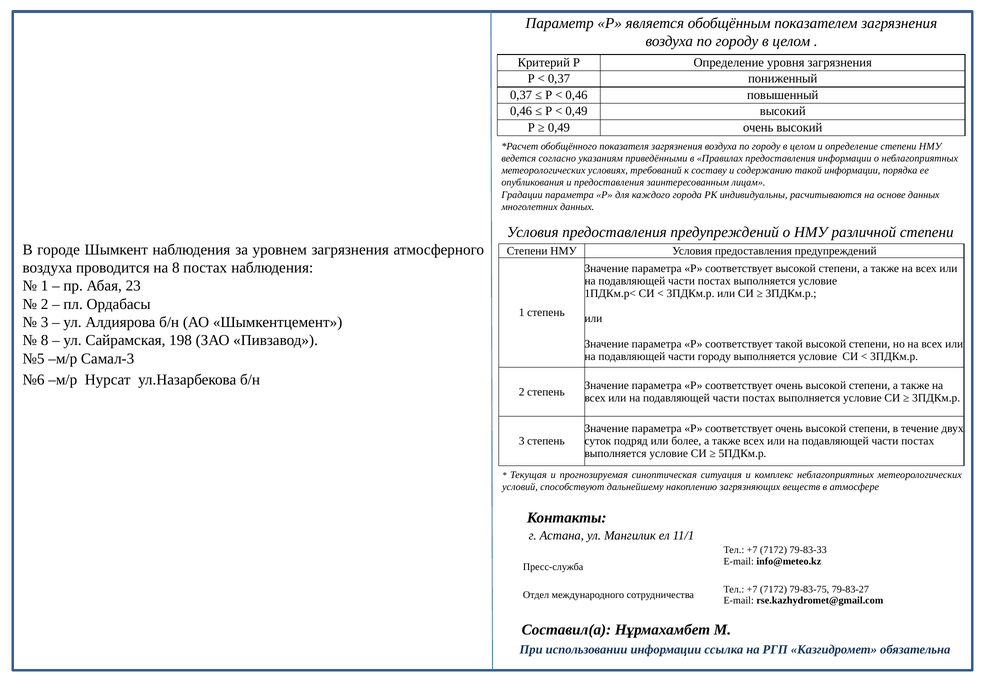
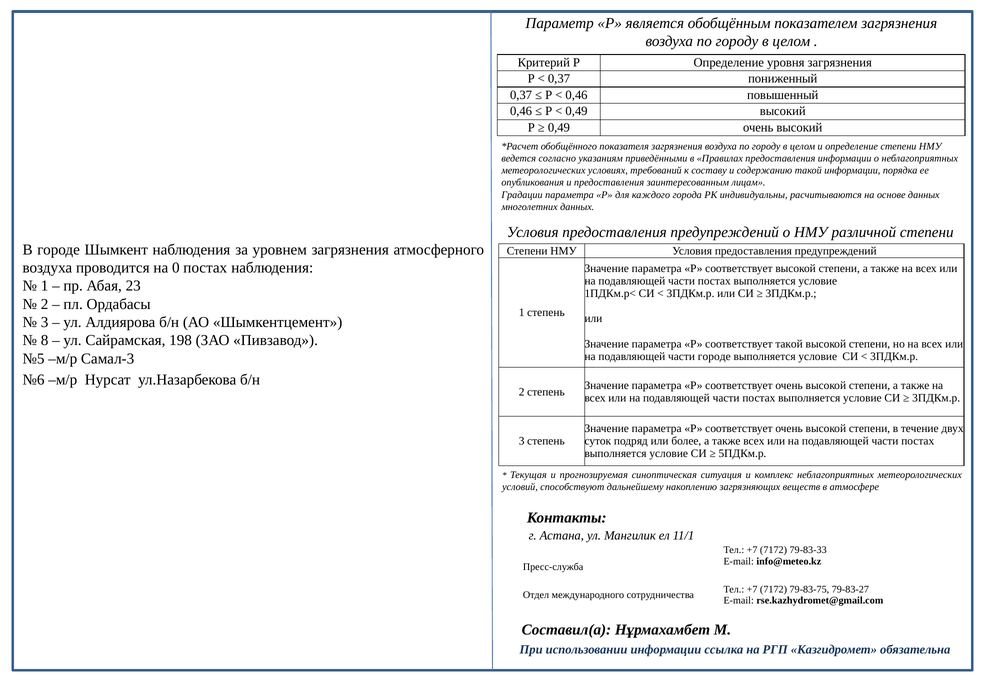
на 8: 8 -> 0 (176, 268)
части городу: городу -> городе (714, 356)
